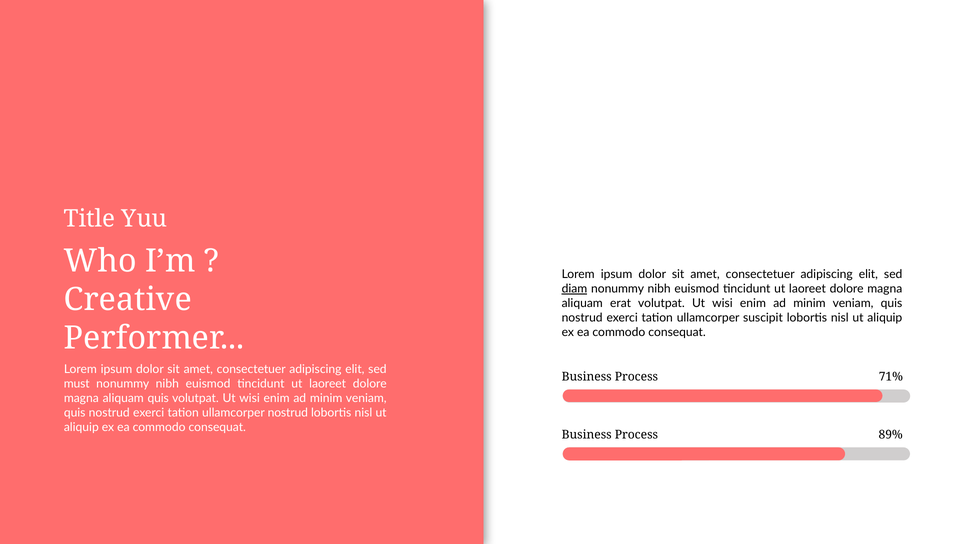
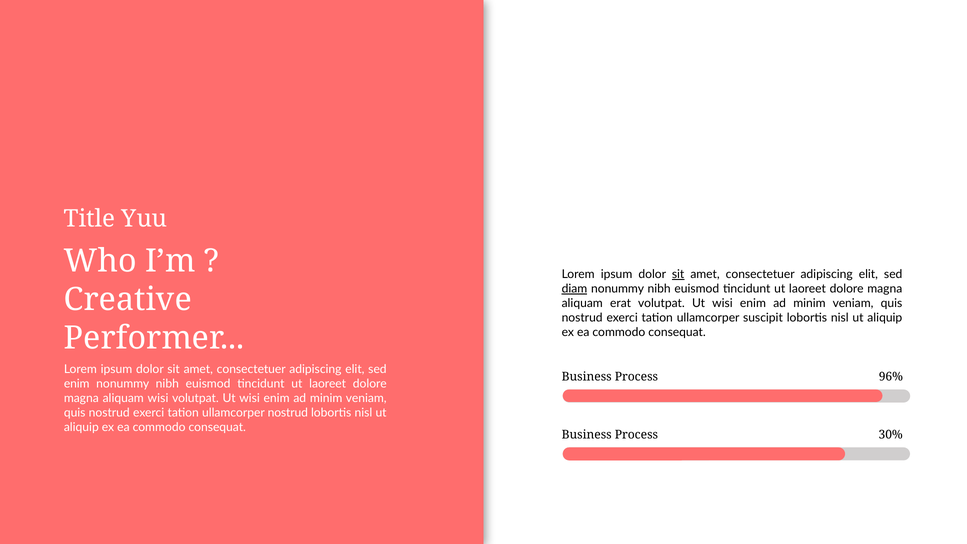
sit underline: none -> present (678, 274)
71%: 71% -> 96% (891, 377)
must: must -> enim (77, 384)
aliquam quis: quis -> wisi (158, 398)
89%: 89% -> 30% (891, 434)
